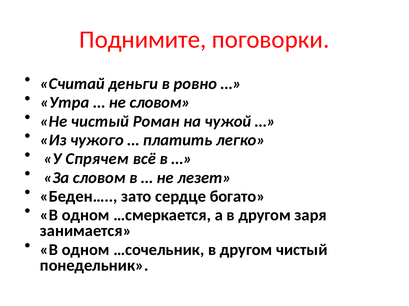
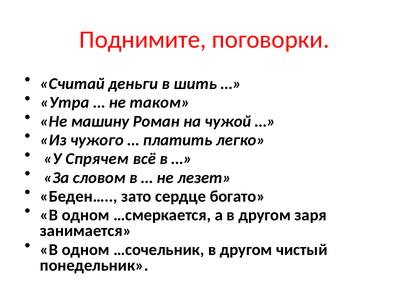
ровно: ровно -> шить (195, 84)
не словом: словом -> таком (160, 103)
Не чистый: чистый -> машину (100, 122)
